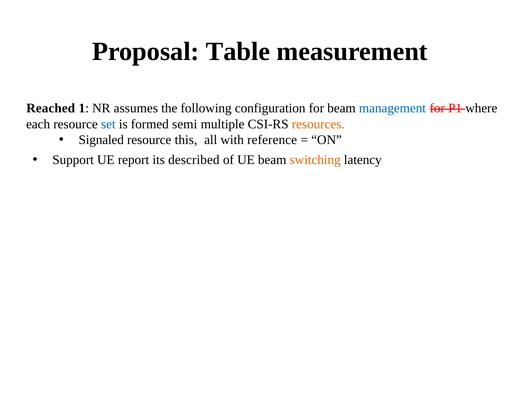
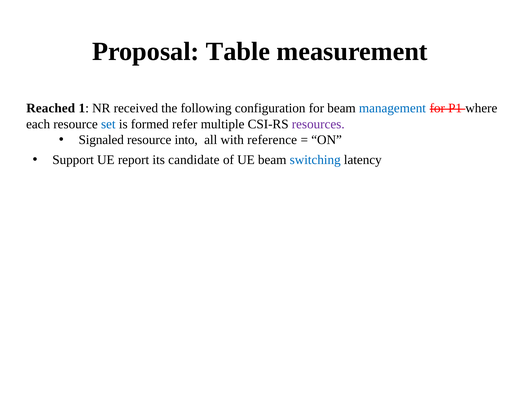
assumes: assumes -> received (136, 108)
semi: semi -> refer (185, 124)
resources colour: orange -> purple (318, 124)
this: this -> into (186, 140)
described: described -> candidate (194, 160)
switching colour: orange -> blue (315, 160)
